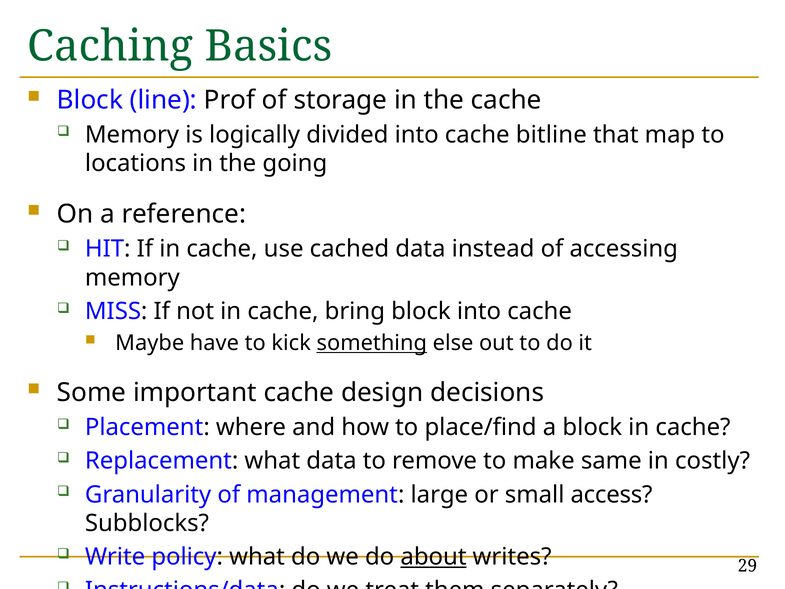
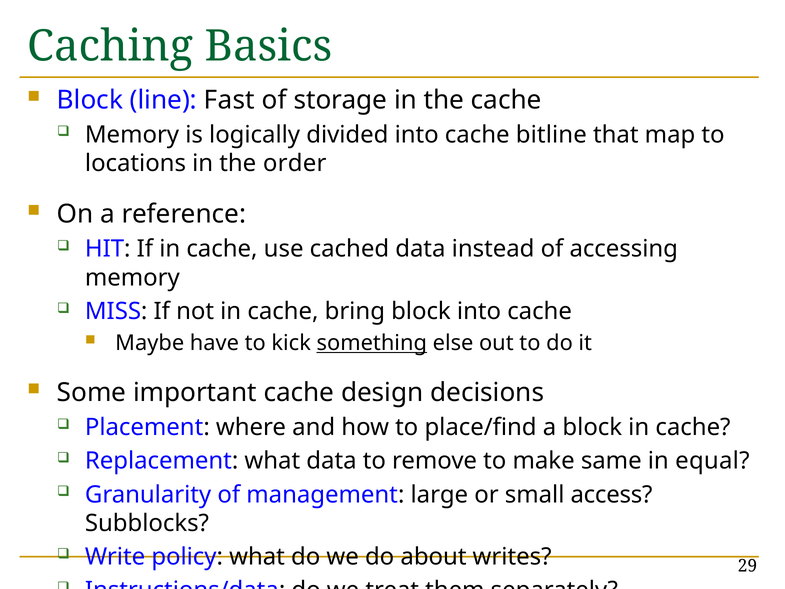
Prof: Prof -> Fast (229, 100)
going: going -> order (295, 163)
costly: costly -> equal (712, 461)
about underline: present -> none (433, 557)
